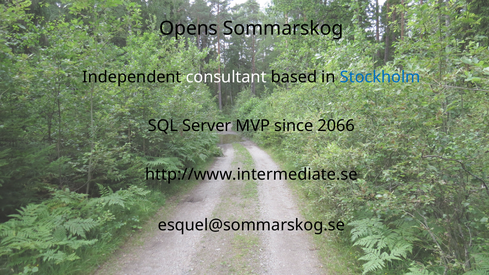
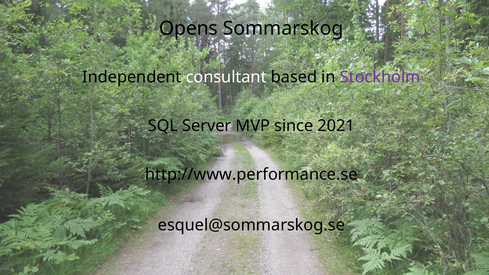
Stockholm colour: blue -> purple (380, 77)
2066: 2066 -> 2021 (336, 126)
http://www.intermediate.se: http://www.intermediate.se -> http://www.performance.se (251, 175)
